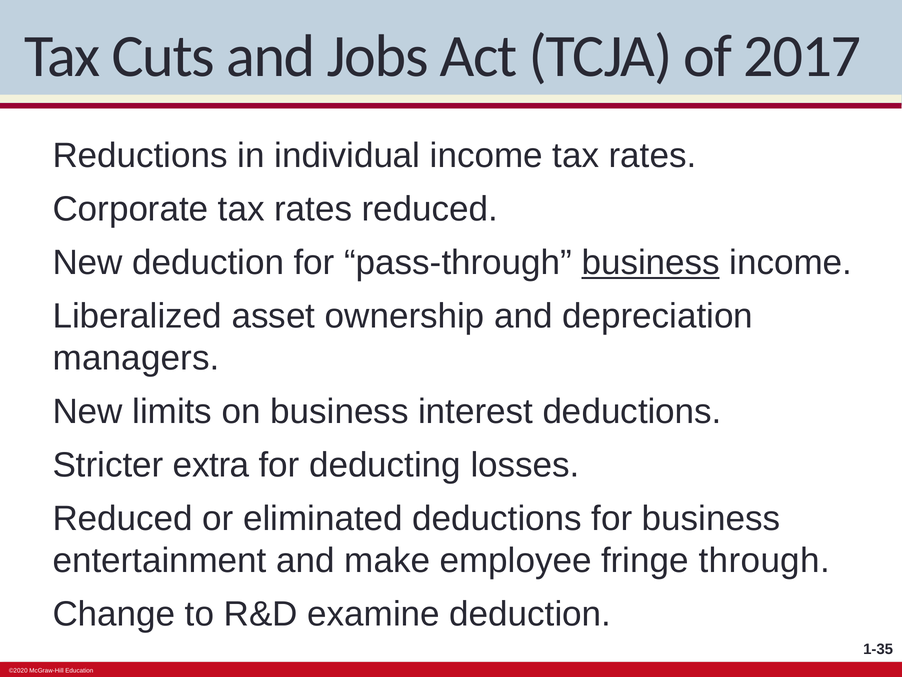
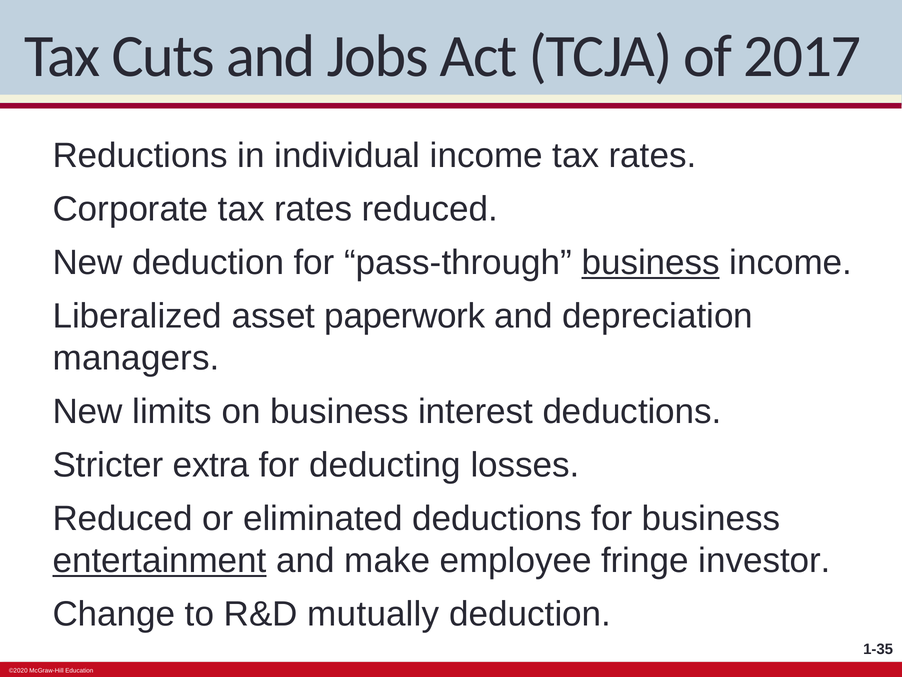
ownership: ownership -> paperwork (405, 316)
entertainment underline: none -> present (160, 560)
through: through -> investor (765, 560)
examine: examine -> mutually (373, 614)
